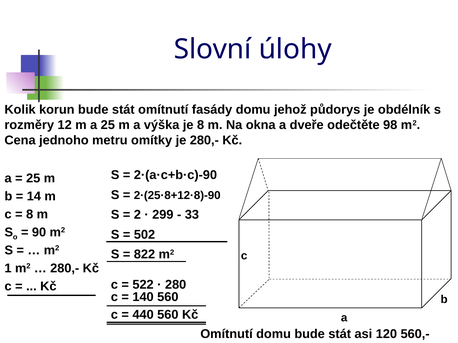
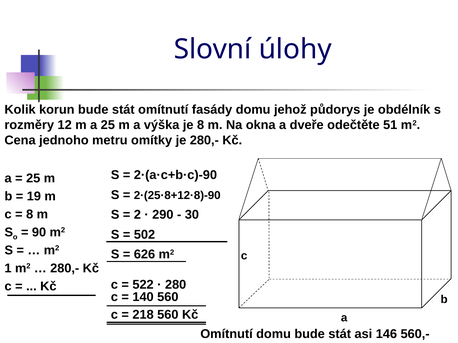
98: 98 -> 51 (390, 125)
14: 14 -> 19 (34, 197)
299: 299 -> 290 (163, 215)
33: 33 -> 30 (192, 215)
822: 822 -> 626 (144, 255)
440: 440 -> 218 (143, 315)
120: 120 -> 146 (386, 334)
